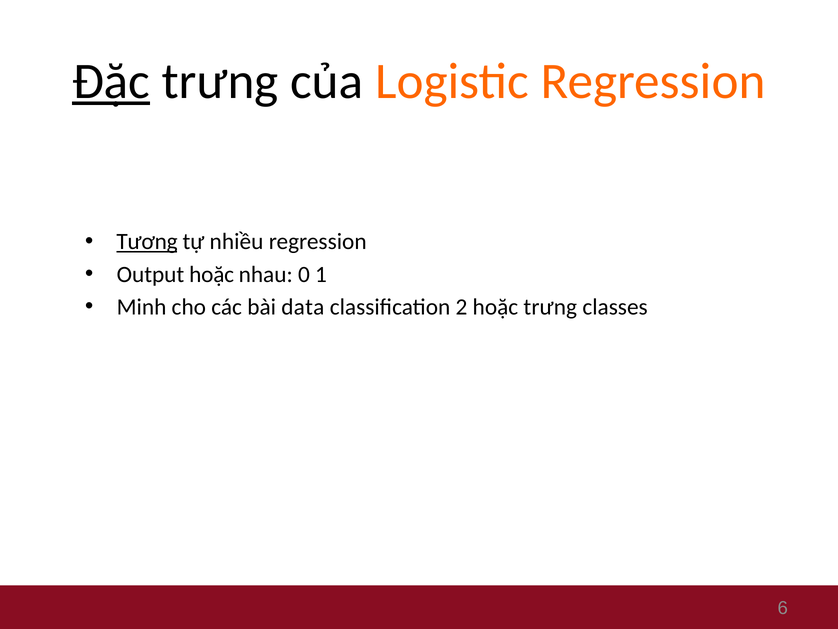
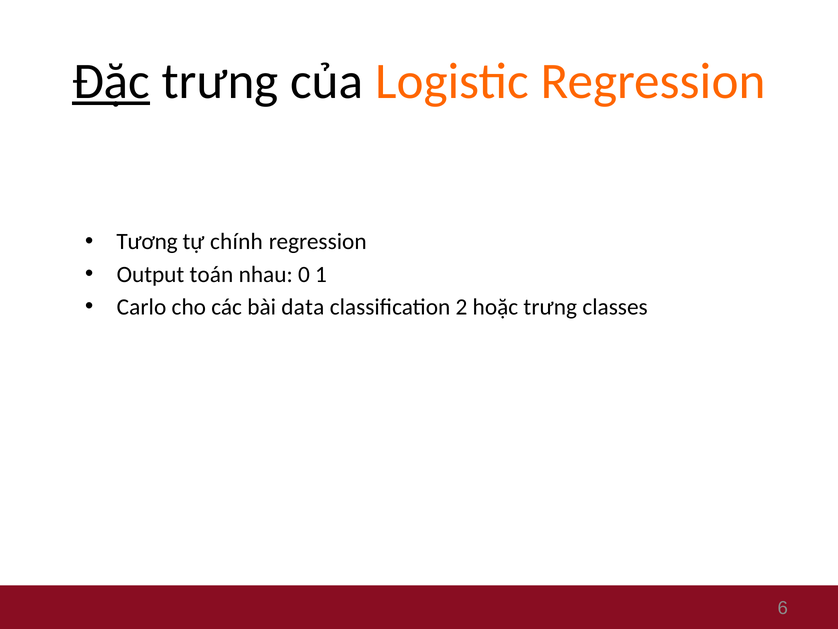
Tương underline: present -> none (147, 242)
nhiều: nhiều -> chính (236, 242)
Output hoặc: hoặc -> toán (211, 274)
Minh: Minh -> Carlo (141, 307)
